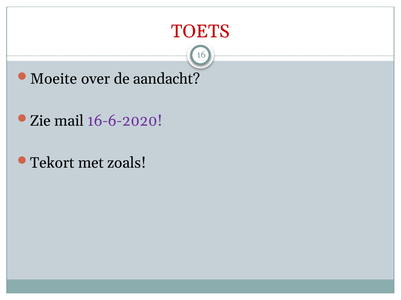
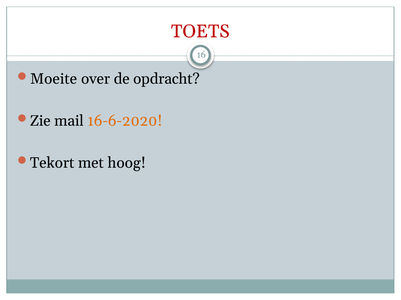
aandacht: aandacht -> opdracht (166, 79)
16-6-2020 colour: purple -> orange (125, 121)
zoals: zoals -> hoog (127, 163)
